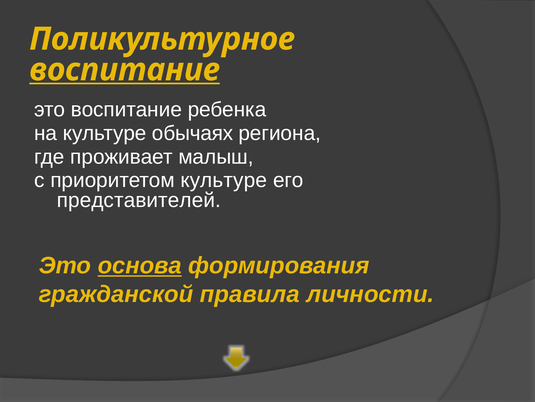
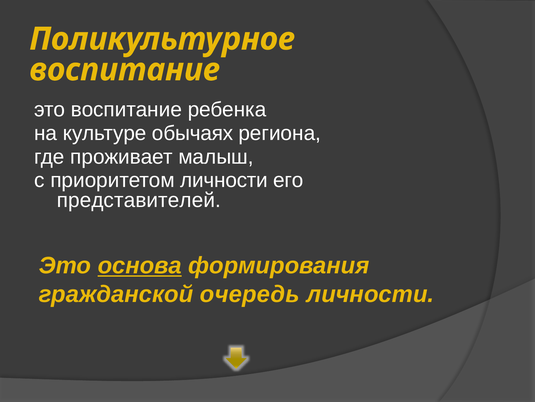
воспитание underline: present -> none (125, 70)
приоритетом культуре: культуре -> личности (224, 180)
правила: правила -> очередь (250, 294)
